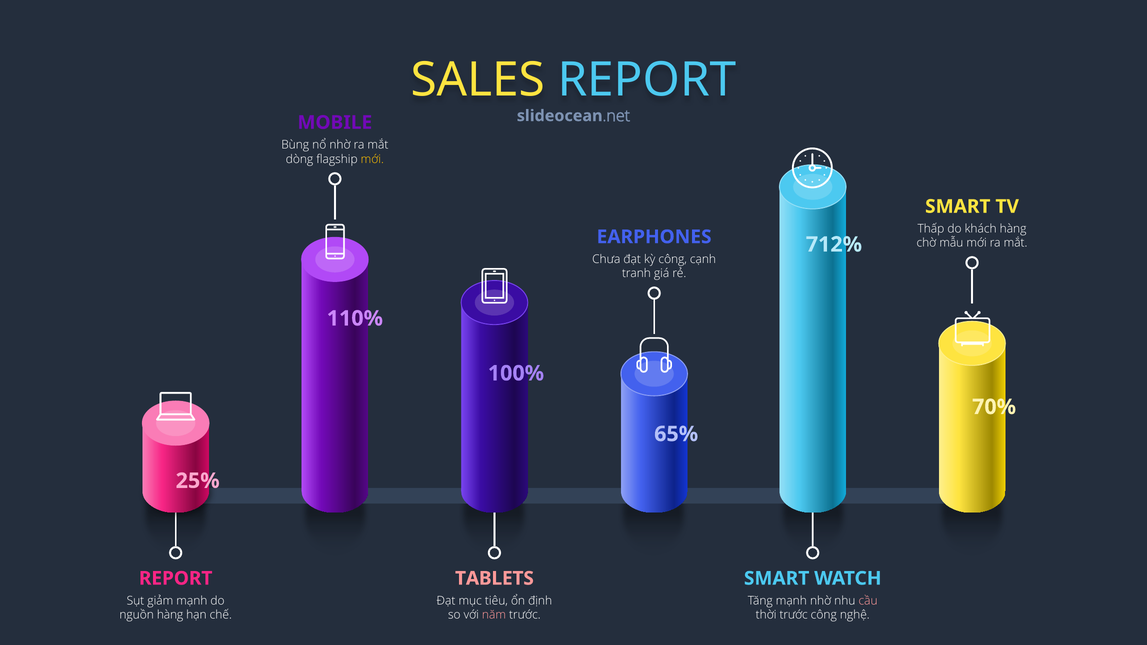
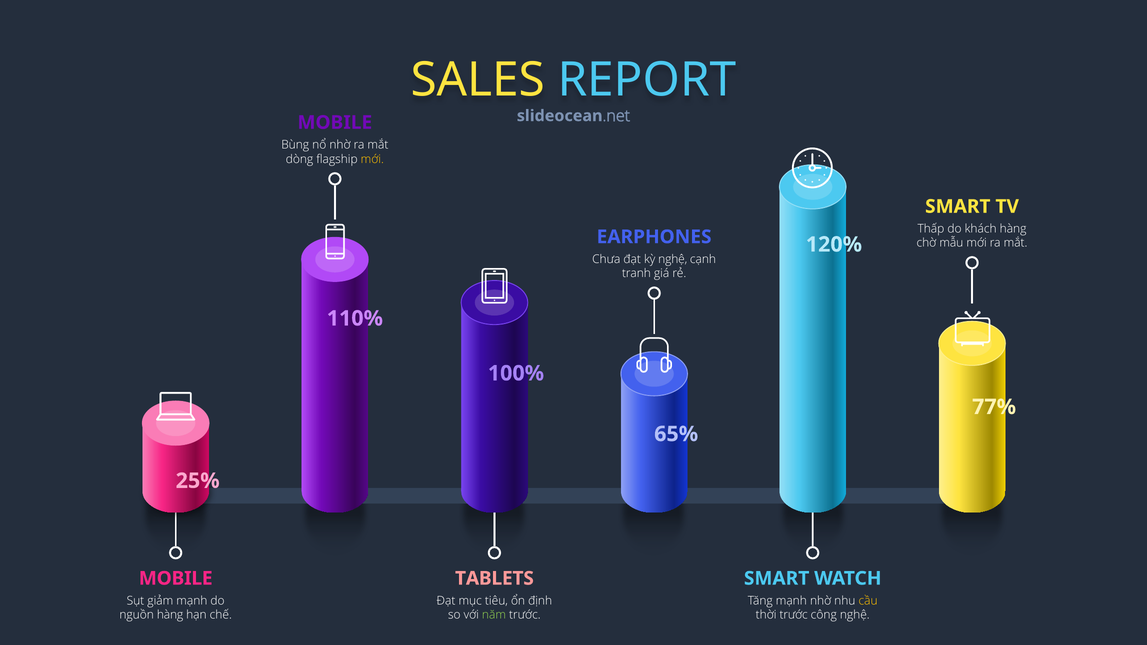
712%: 712% -> 120% (834, 245)
kỳ công: công -> nghệ (673, 259)
70%: 70% -> 77% (994, 407)
REPORT: REPORT -> MOBILE (176, 579)
cầu colour: pink -> yellow (868, 601)
năm colour: pink -> light green (494, 615)
